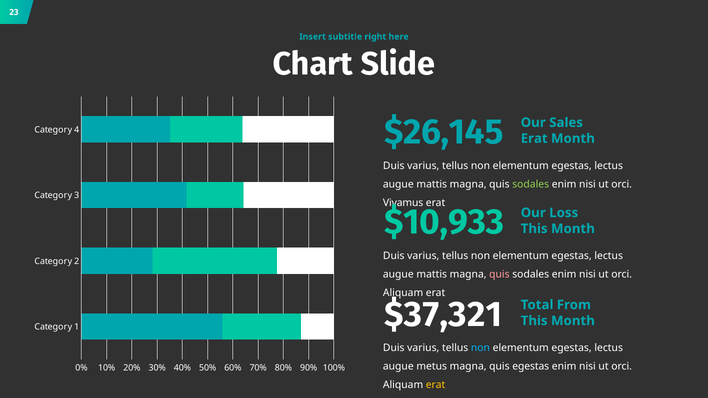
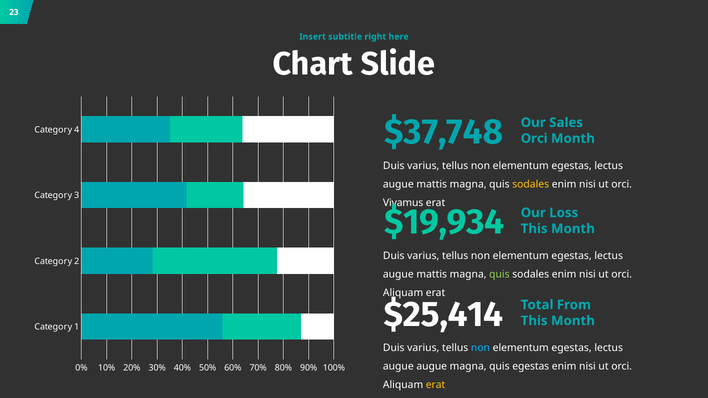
$26,145: $26,145 -> $37,748 (444, 132)
Erat: Erat -> Orci (534, 139)
sodales colour: light green -> yellow (531, 184)
$10,933: $10,933 -> $19,934 (444, 222)
quis colour: pink -> light green (499, 275)
$37,321: $37,321 -> $25,414 (444, 315)
augue metus: metus -> augue (432, 367)
